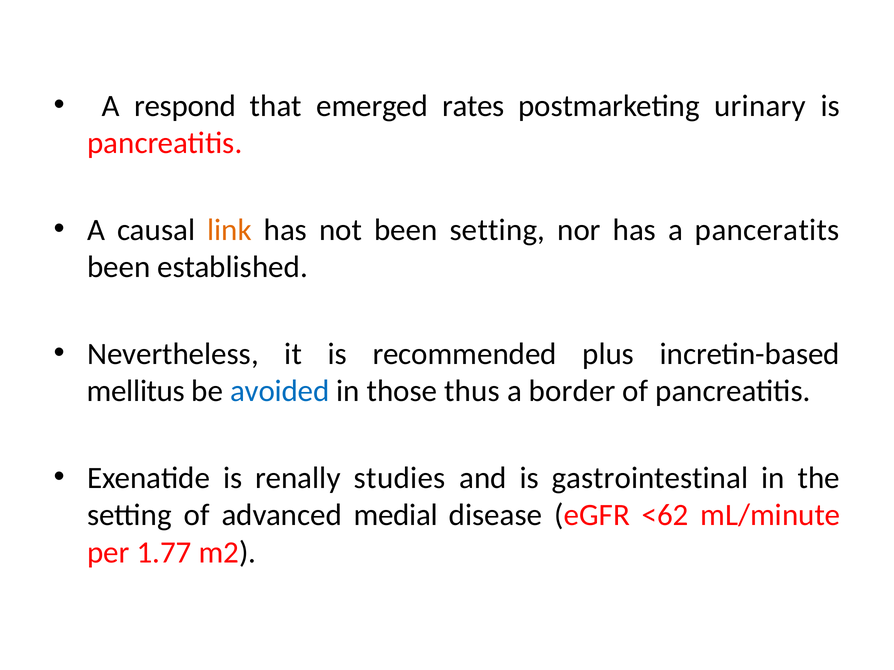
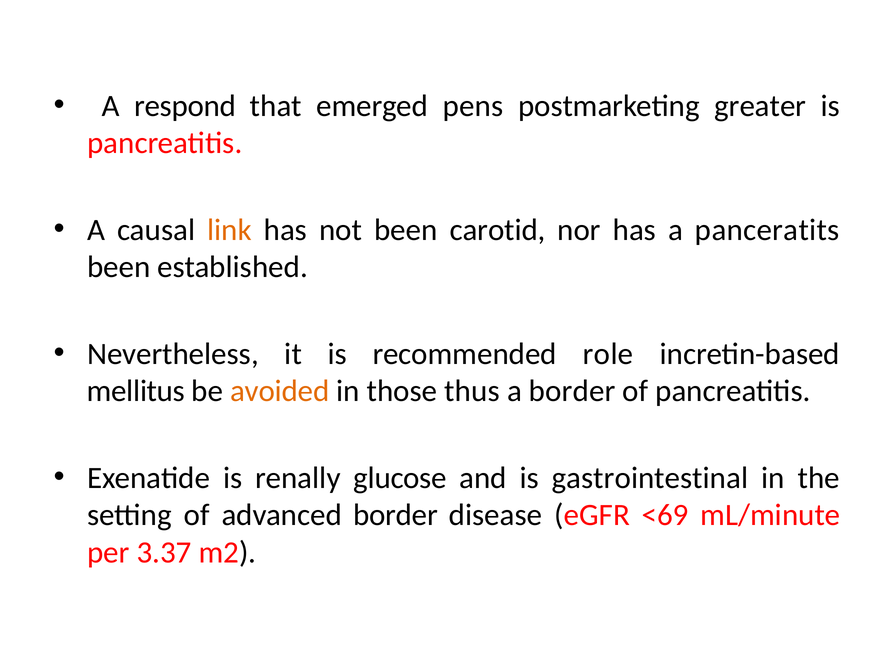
rates: rates -> pens (473, 106)
urinary: urinary -> greater (760, 106)
been setting: setting -> carotid (498, 230)
plus: plus -> role (608, 354)
avoided colour: blue -> orange (280, 391)
studies: studies -> glucose (400, 478)
advanced medial: medial -> border (396, 515)
<62: <62 -> <69 (665, 515)
1.77: 1.77 -> 3.37 (164, 553)
